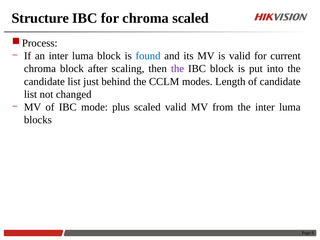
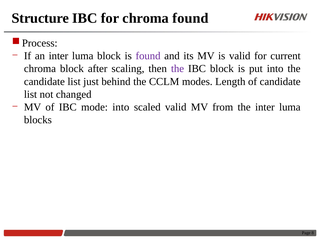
chroma scaled: scaled -> found (191, 18)
found colour: blue -> purple (148, 56)
mode plus: plus -> into (121, 107)
